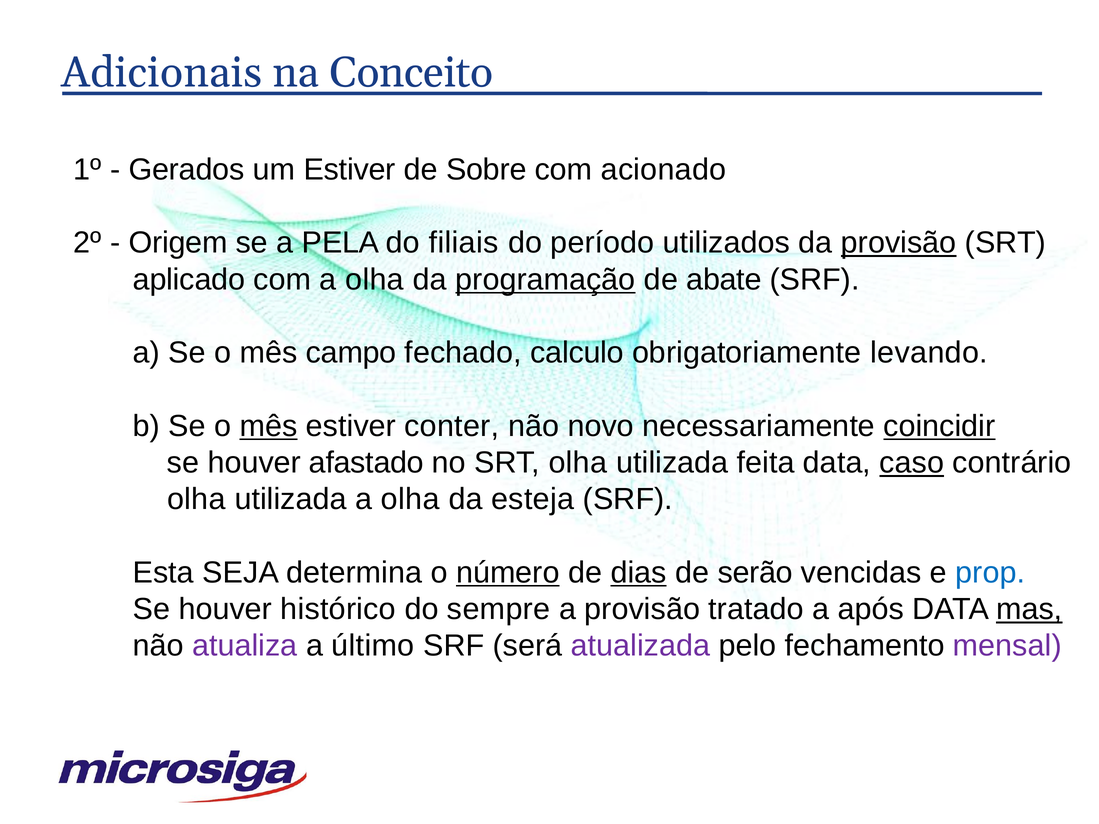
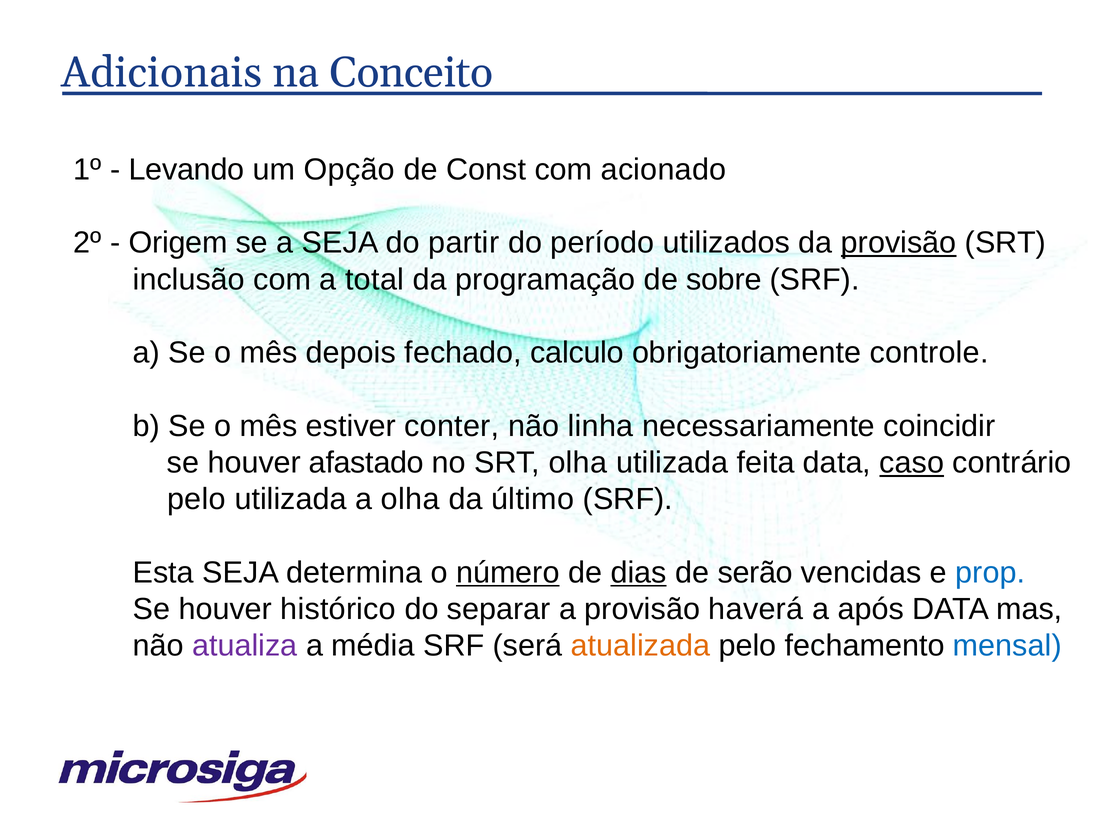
Gerados: Gerados -> Levando (187, 170)
um Estiver: Estiver -> Opção (349, 170)
Sobre: Sobre -> Const (486, 170)
a PELA: PELA -> SEJA (340, 243)
filiais: filiais -> partir (464, 243)
aplicado: aplicado -> inclusão (189, 280)
com a olha: olha -> total (375, 280)
programação underline: present -> none (545, 280)
abate: abate -> sobre (724, 280)
campo: campo -> depois (351, 353)
levando: levando -> controle (929, 353)
mês underline: present -> none (269, 426)
novo: novo -> linha (601, 426)
coincidir underline: present -> none (939, 426)
olha: olha -> pelo (196, 500)
esteja: esteja -> último (533, 500)
sempre: sempre -> separar (499, 609)
tratado: tratado -> haverá (756, 609)
mas underline: present -> none (1029, 609)
último: último -> média (373, 646)
atualizada colour: purple -> orange (640, 646)
mensal colour: purple -> blue (1007, 646)
